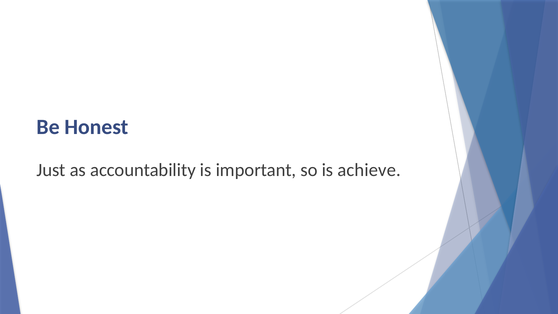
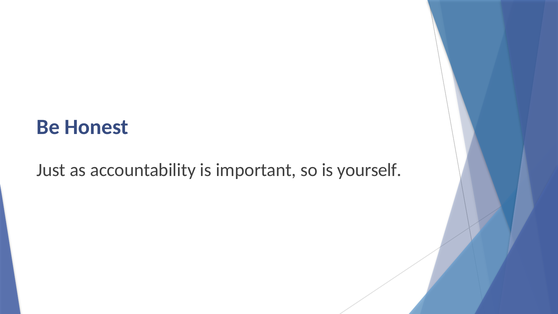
achieve: achieve -> yourself (369, 170)
